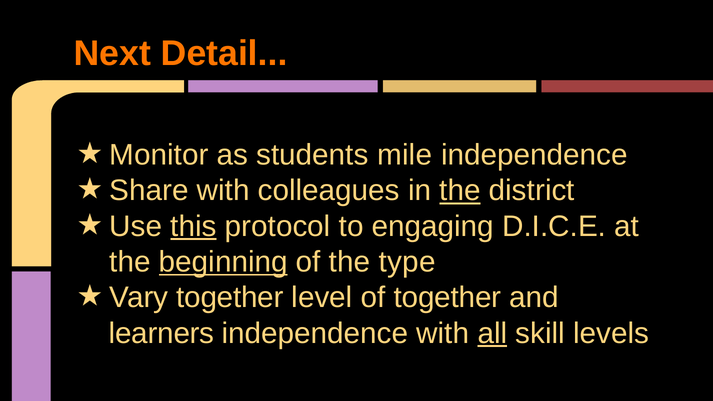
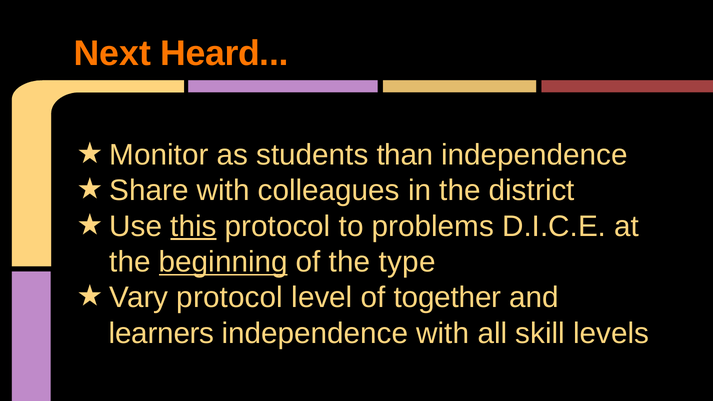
Detail: Detail -> Heard (224, 53)
mile: mile -> than (405, 155)
the underline: present -> none (460, 191)
engaging: engaging -> problems (433, 226)
together: together -> protocol (230, 298)
all underline: present -> none (492, 333)
